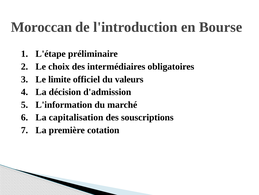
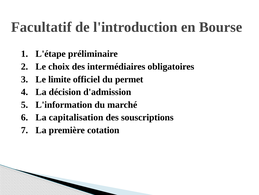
Moroccan: Moroccan -> Facultatif (41, 27)
valeurs: valeurs -> permet (129, 79)
